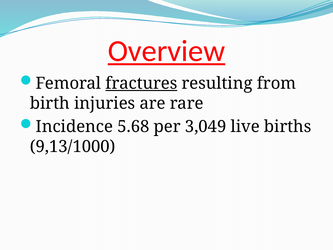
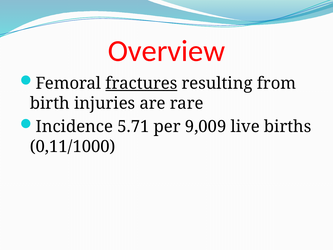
Overview underline: present -> none (166, 51)
5.68: 5.68 -> 5.71 (133, 127)
3,049: 3,049 -> 9,009 (206, 127)
9,13/1000: 9,13/1000 -> 0,11/1000 (73, 147)
